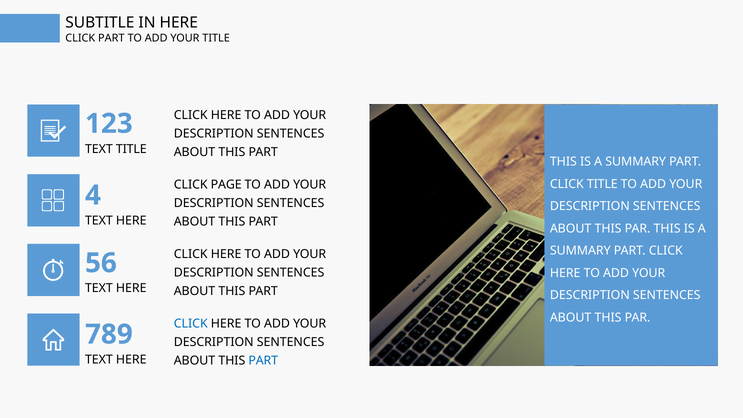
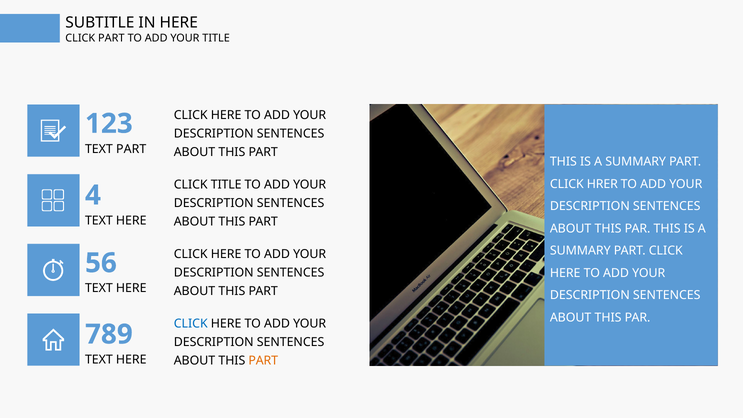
TEXT TITLE: TITLE -> PART (131, 149)
CLICK TITLE: TITLE -> HRER (602, 184)
CLICK PAGE: PAGE -> TITLE (226, 185)
PART colour: blue -> orange (263, 361)
